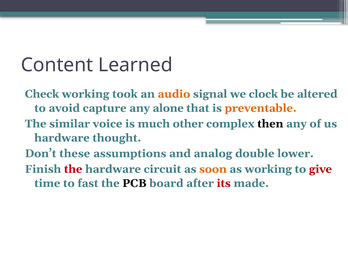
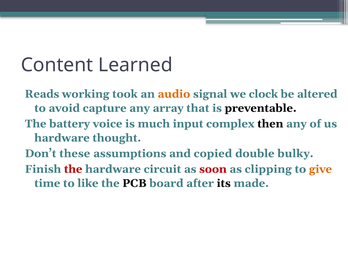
Check: Check -> Reads (42, 94)
alone: alone -> array (168, 108)
preventable colour: orange -> black (261, 108)
similar: similar -> battery (70, 124)
other: other -> input (188, 124)
analog: analog -> copied (213, 153)
lower: lower -> bulky (295, 153)
soon colour: orange -> red (213, 169)
as working: working -> clipping (268, 169)
give colour: red -> orange (320, 169)
fast: fast -> like (88, 183)
its colour: red -> black (224, 183)
